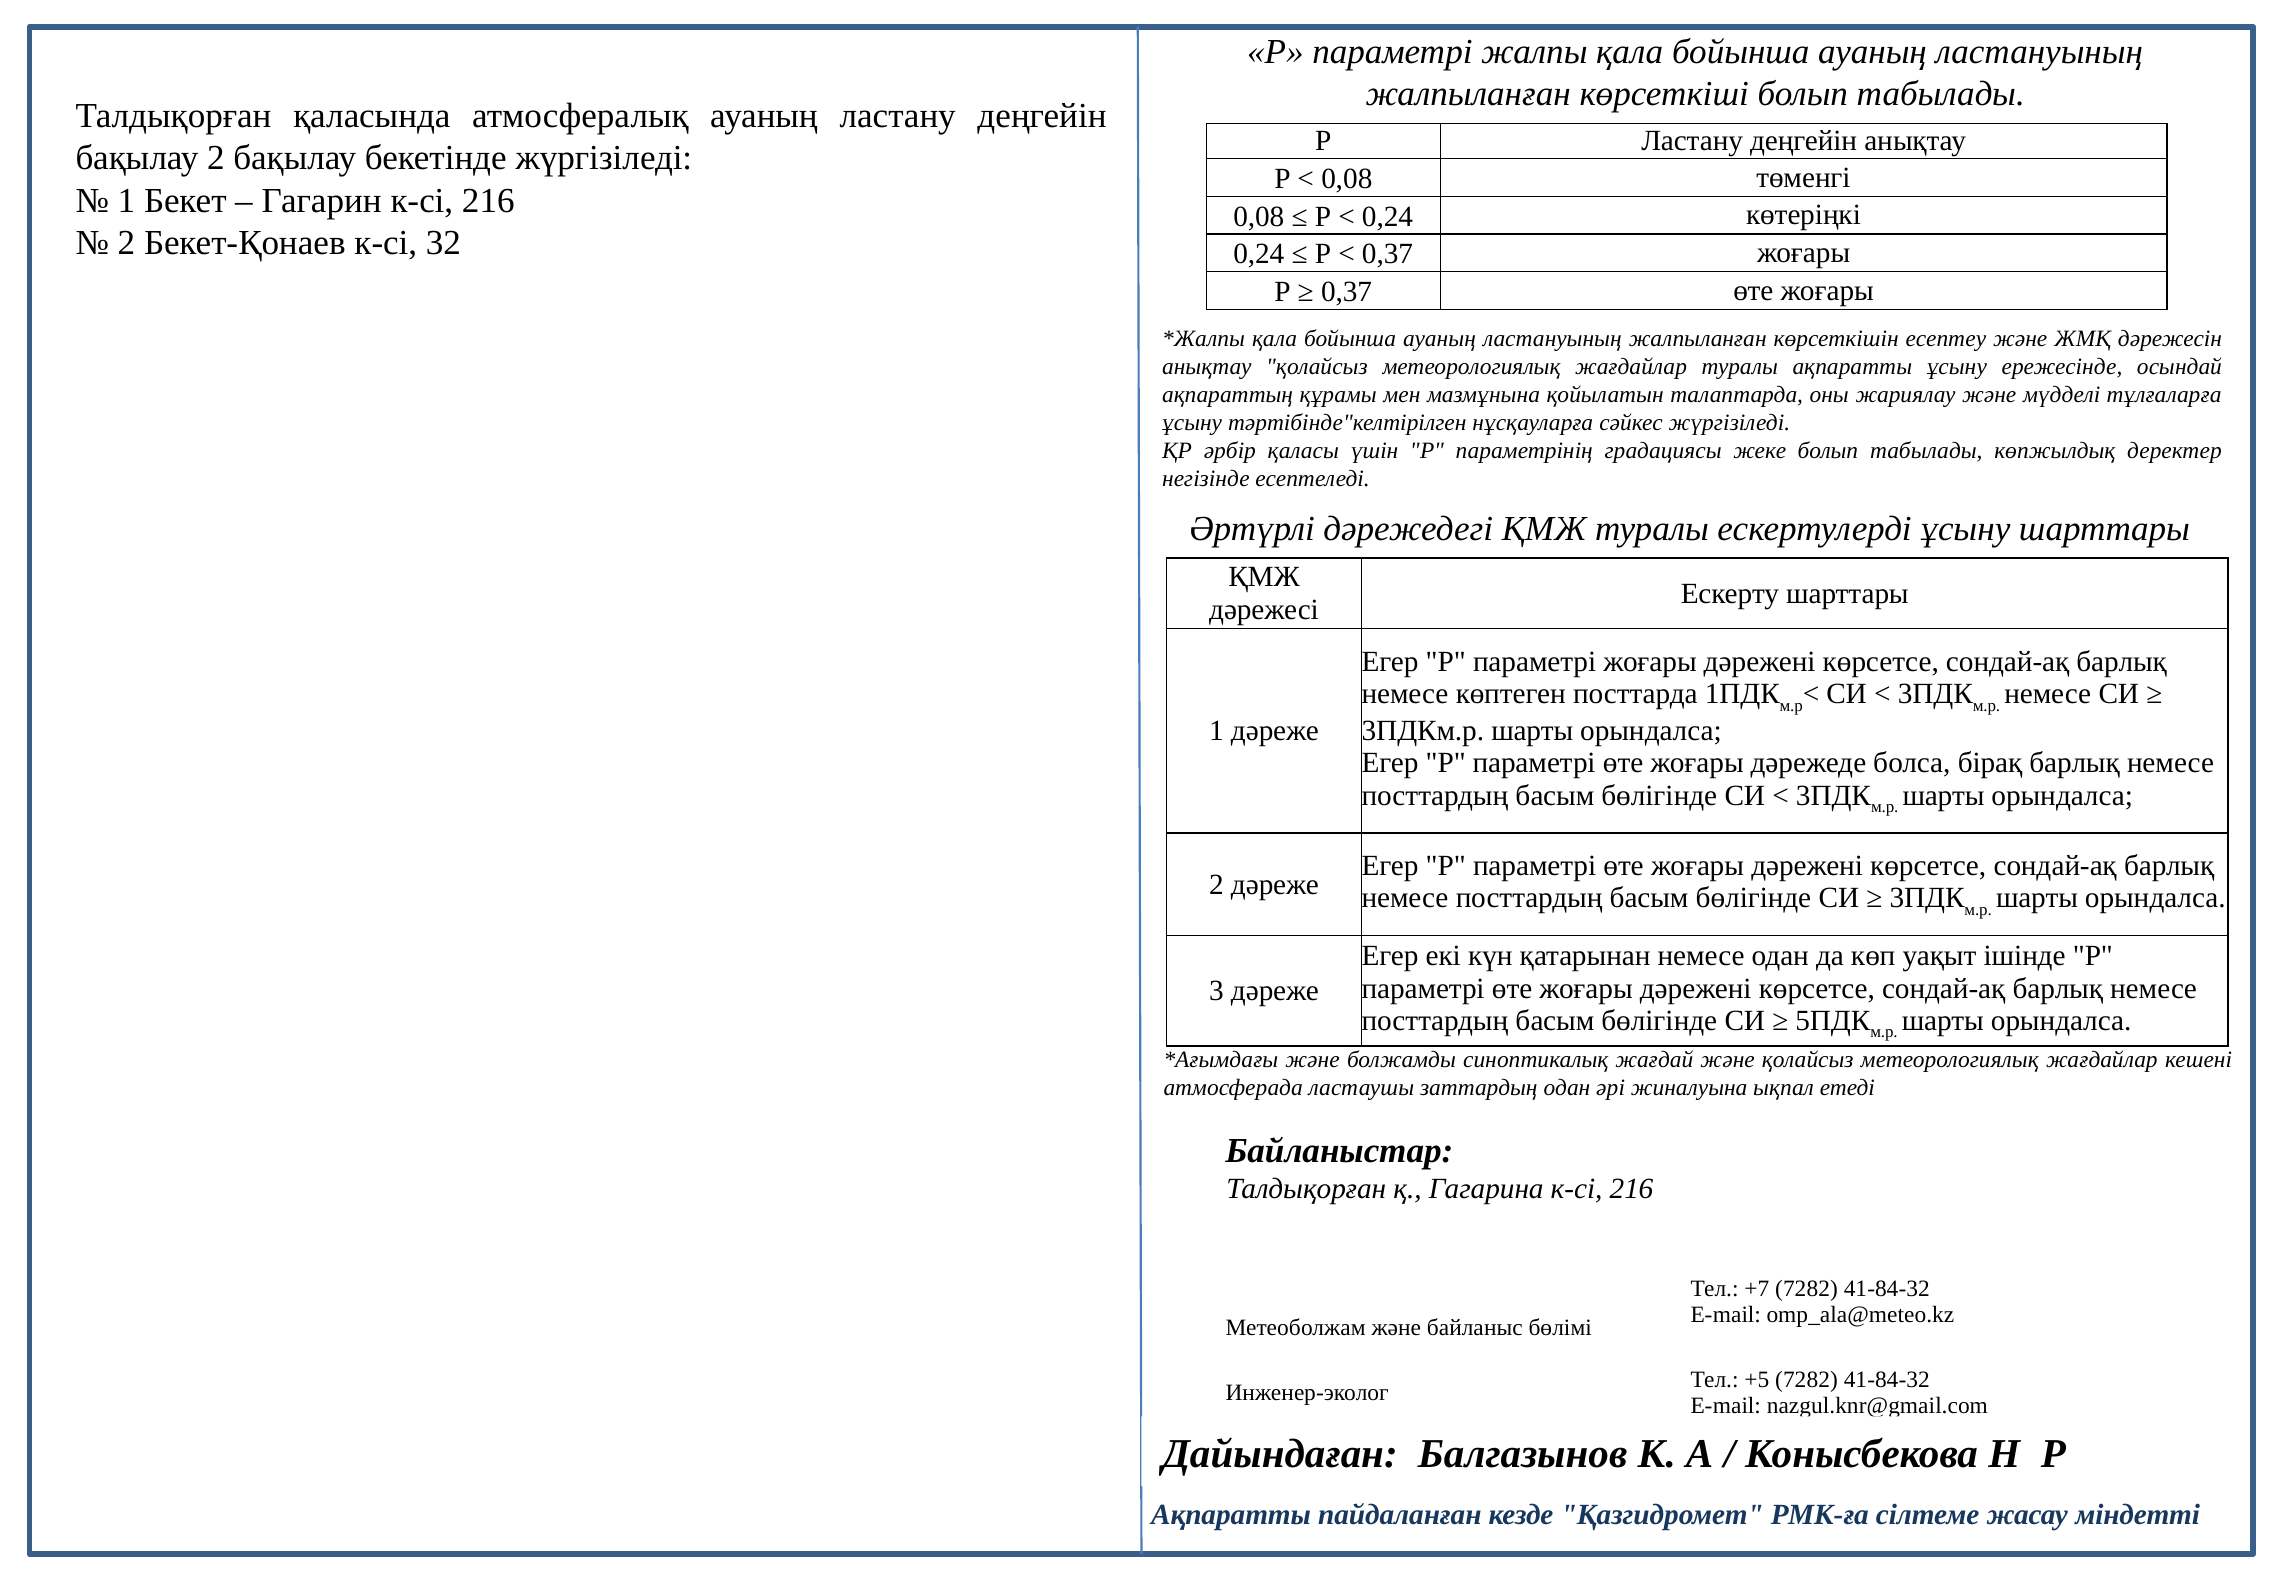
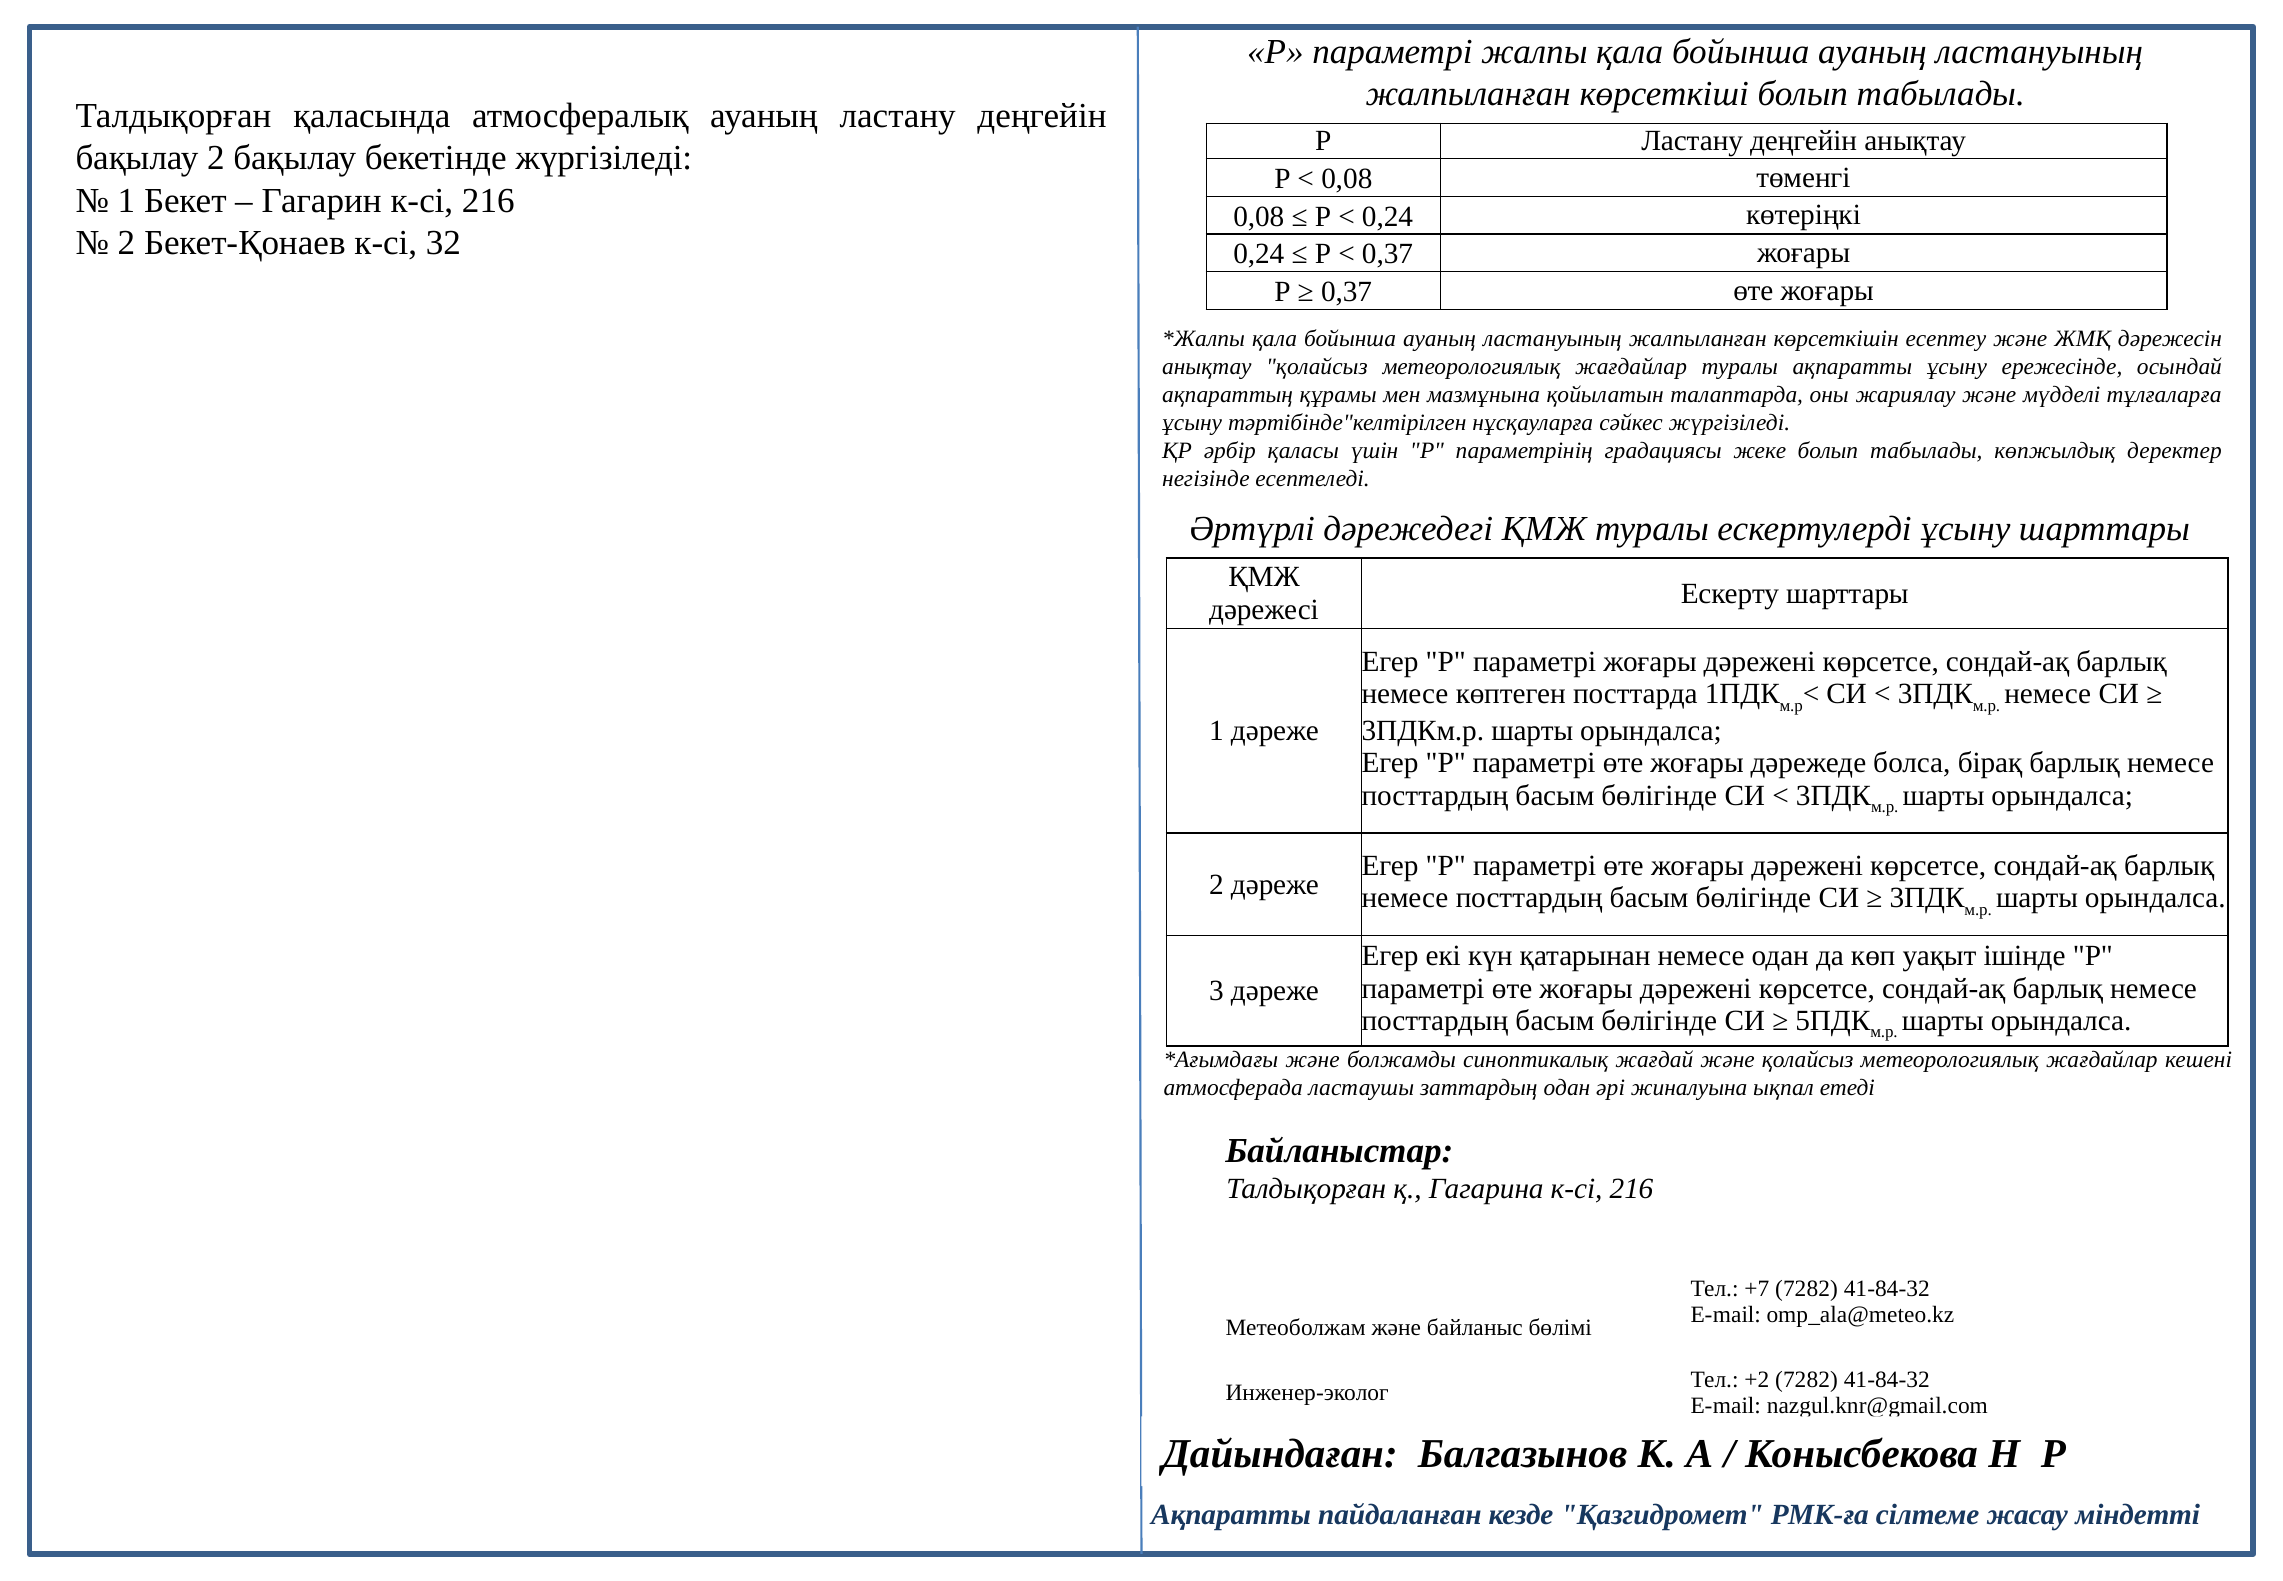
+5: +5 -> +2 (1757, 1380)
